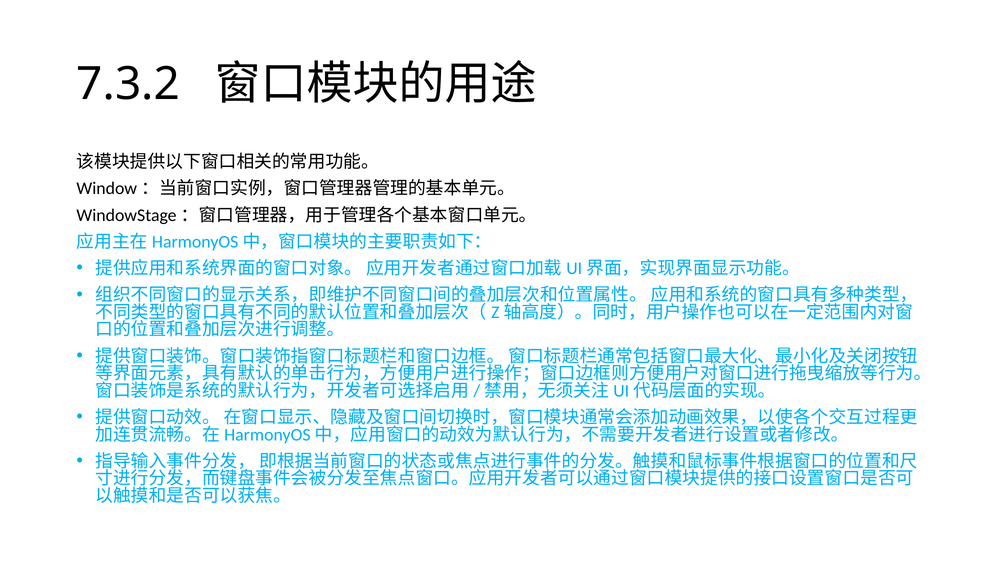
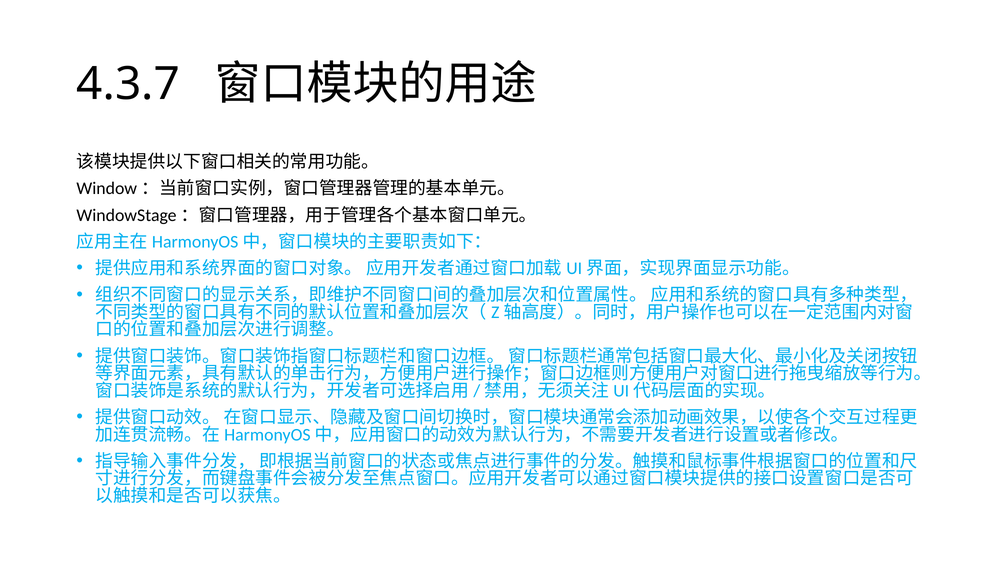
7.3.2: 7.3.2 -> 4.3.7 (128, 84)
